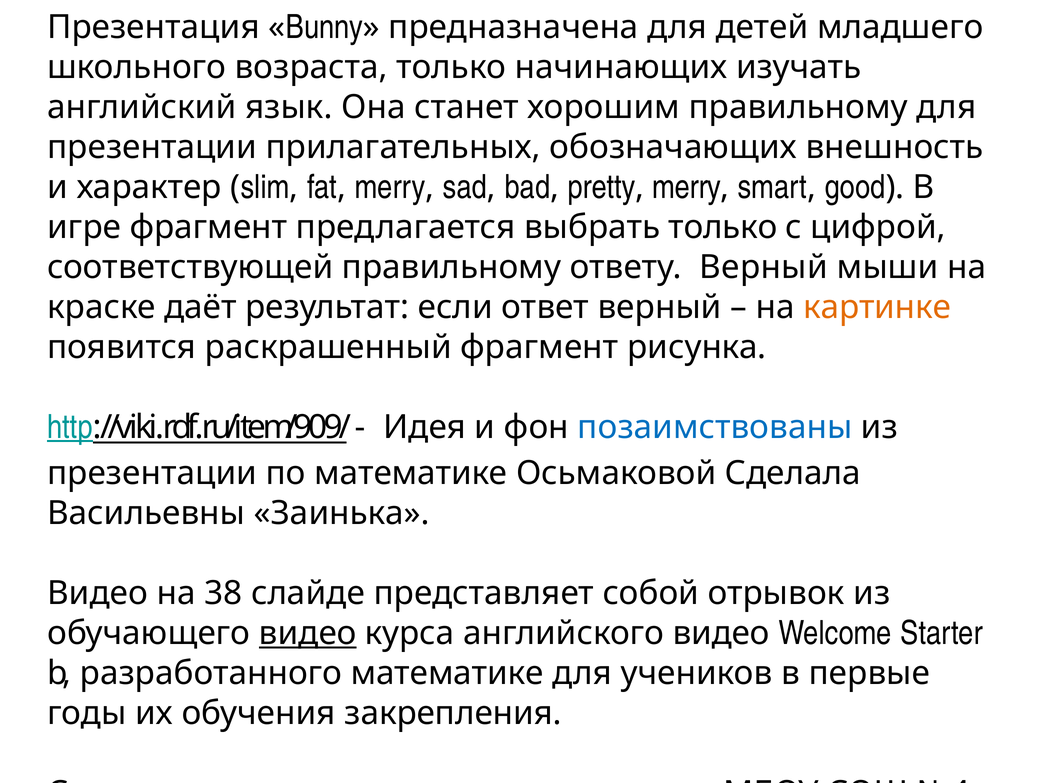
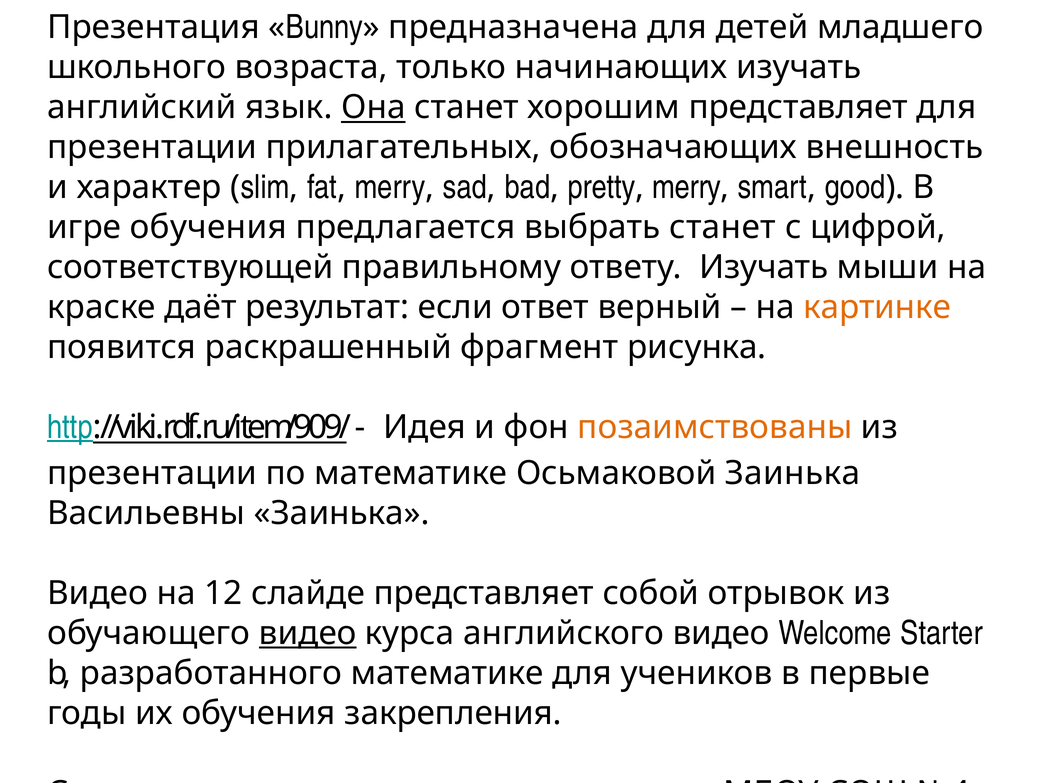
Она underline: none -> present (373, 107)
хорошим правильному: правильному -> представляет (798, 107)
игре фрагмент: фрагмент -> обучения (208, 227)
выбрать только: только -> станет (723, 227)
ответу Верный: Верный -> Изучать (764, 267)
позаимствованы colour: blue -> orange (715, 427)
Осьмаковой Сделала: Сделала -> Заинька (793, 473)
38: 38 -> 12 (223, 593)
